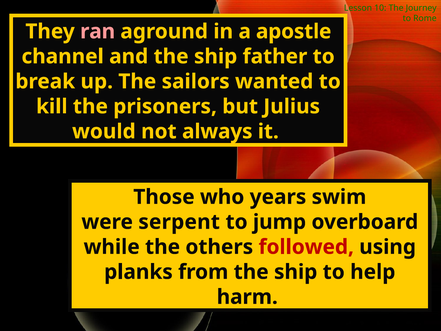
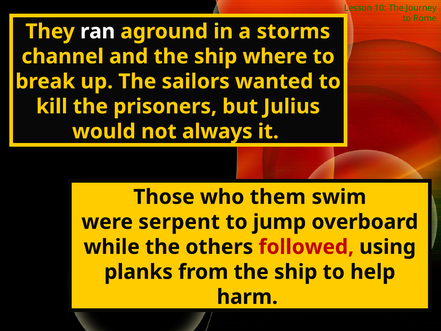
ran colour: pink -> white (98, 31)
apostle: apostle -> storms (293, 31)
father: father -> where (275, 56)
years: years -> them (278, 197)
